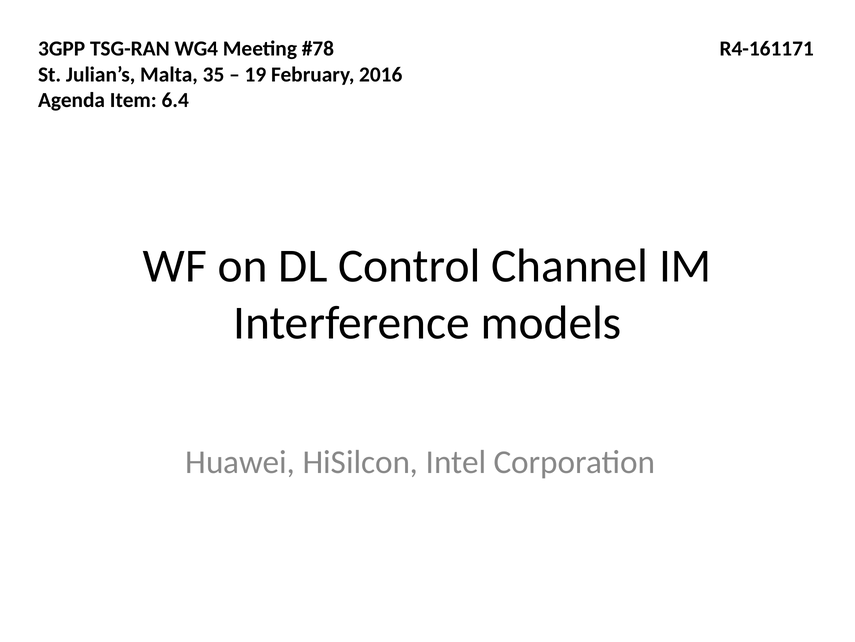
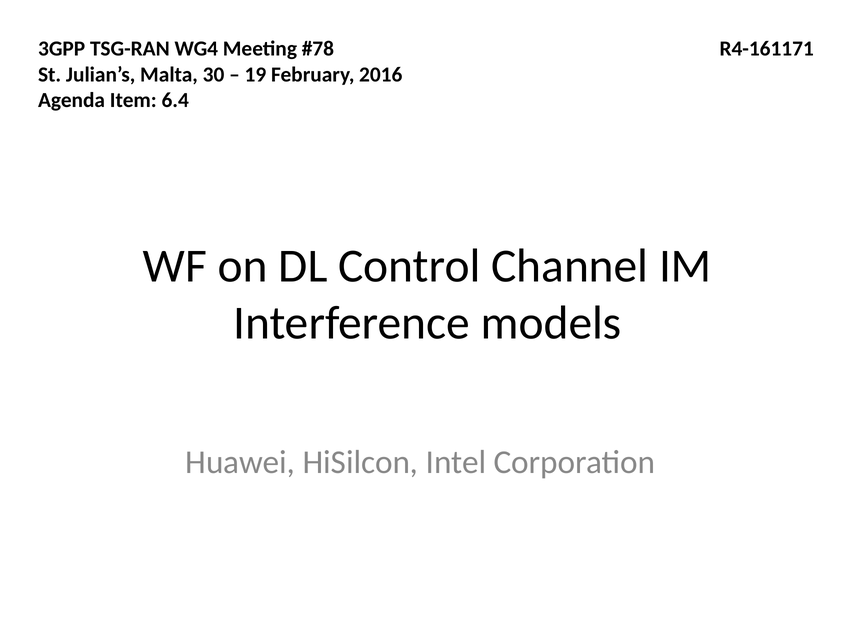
35: 35 -> 30 (214, 74)
